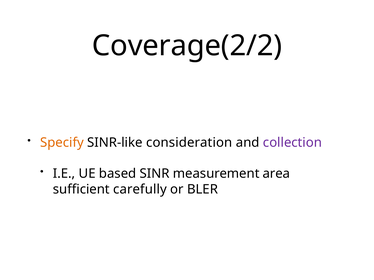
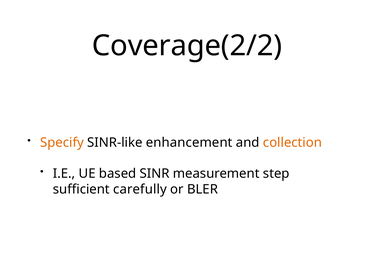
consideration: consideration -> enhancement (189, 143)
collection colour: purple -> orange (292, 143)
area: area -> step (276, 174)
